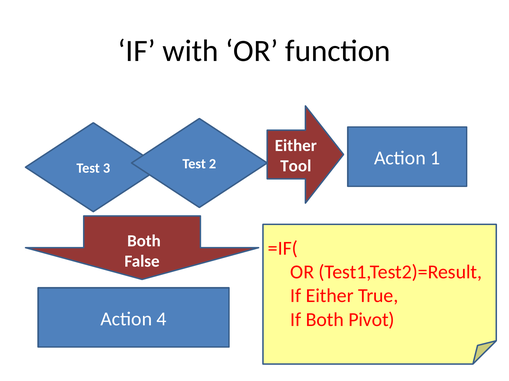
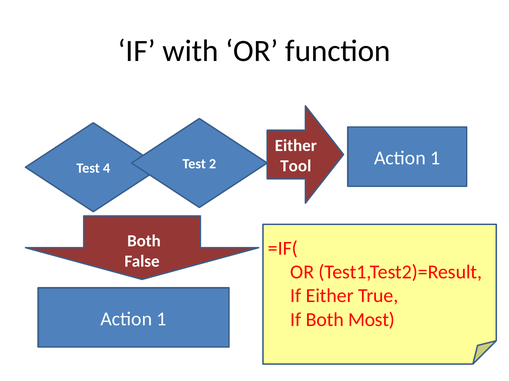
3: 3 -> 4 (107, 169)
4: 4 -> 1 (162, 319)
Pivot: Pivot -> Most (371, 320)
